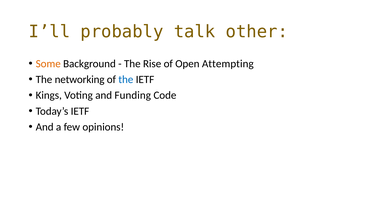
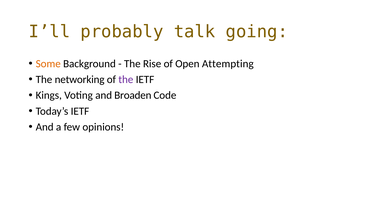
other: other -> going (257, 32)
the colour: blue -> purple (126, 79)
Funding: Funding -> Broaden (133, 95)
